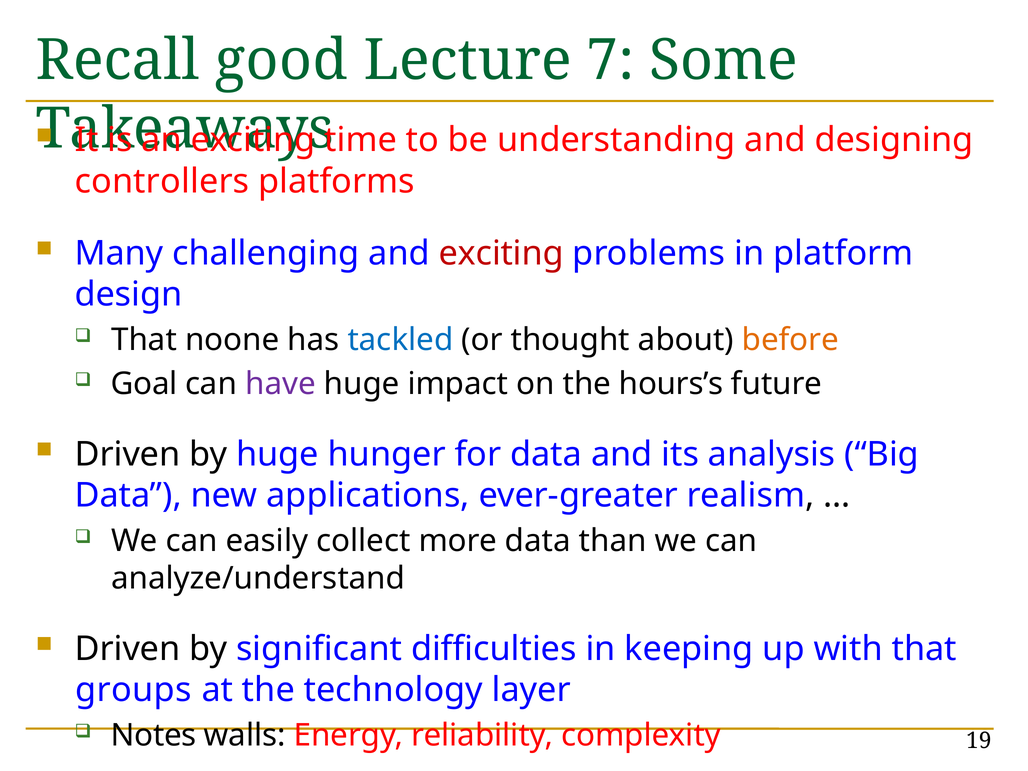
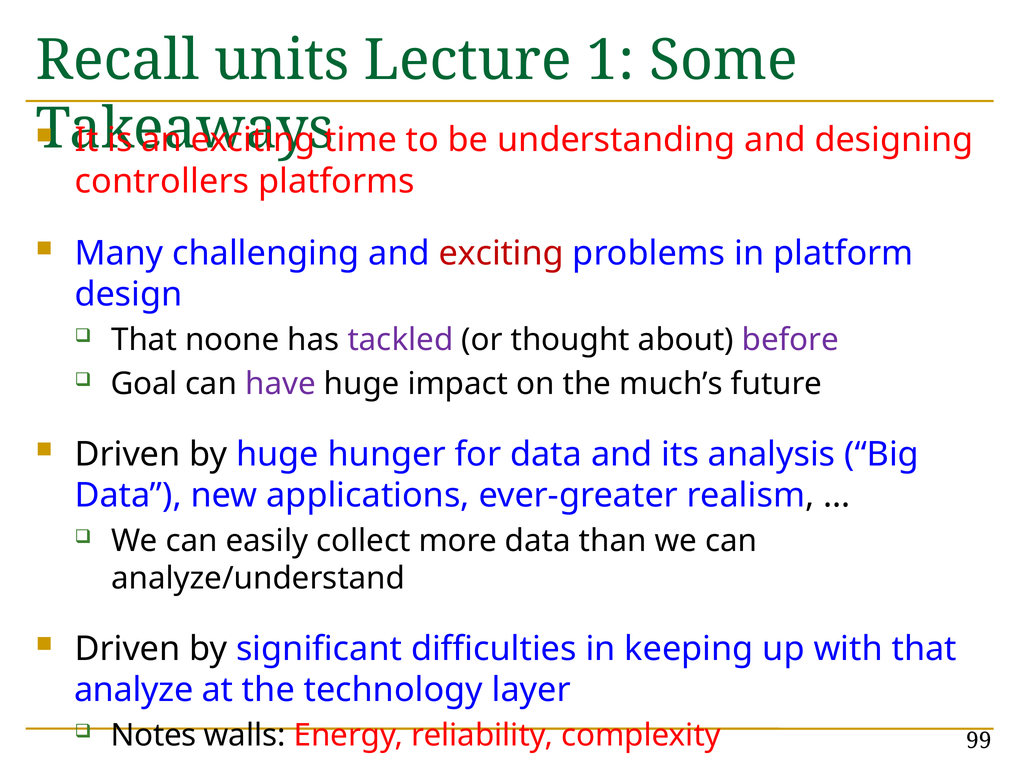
good: good -> units (282, 61)
7: 7 -> 1 (610, 61)
tackled colour: blue -> purple (400, 340)
before colour: orange -> purple (790, 340)
hours’s: hours’s -> much’s (671, 384)
groups: groups -> analyze (134, 690)
19: 19 -> 99 (979, 741)
